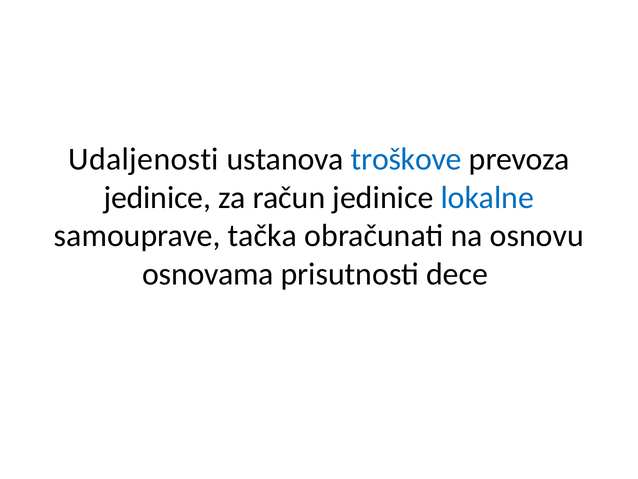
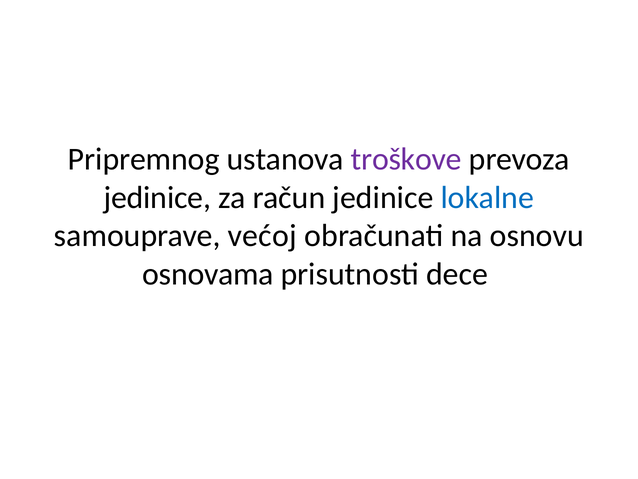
Udaljenosti: Udaljenosti -> Pripremnog (144, 159)
troškove colour: blue -> purple (406, 159)
tačka: tačka -> većoj (262, 236)
